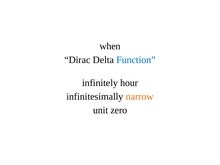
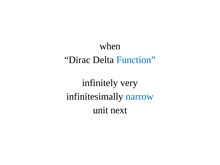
hour: hour -> very (129, 83)
narrow colour: orange -> blue (140, 97)
zero: zero -> next (119, 110)
